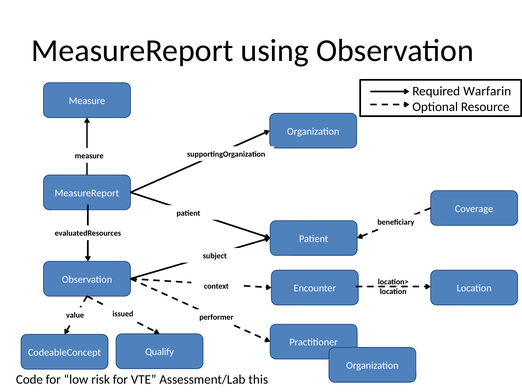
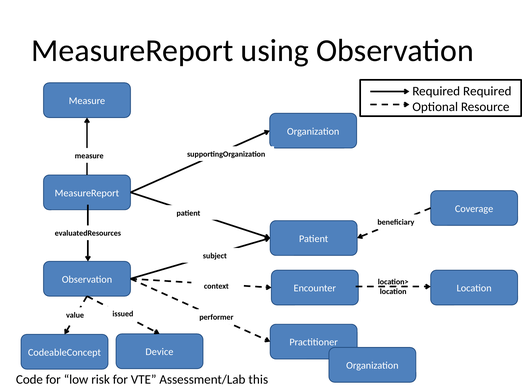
Required Warfarin: Warfarin -> Required (487, 91)
Qualify: Qualify -> Device (159, 352)
